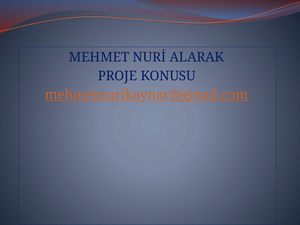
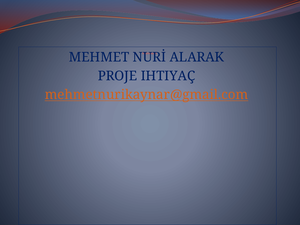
KONUSU: KONUSU -> IHTIYAÇ (168, 76)
